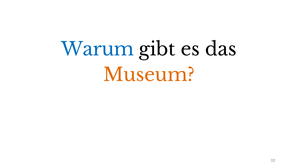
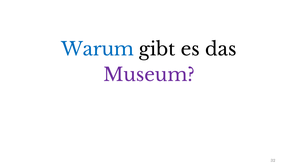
Museum colour: orange -> purple (149, 75)
